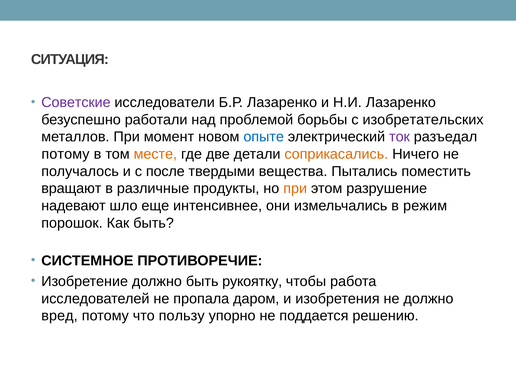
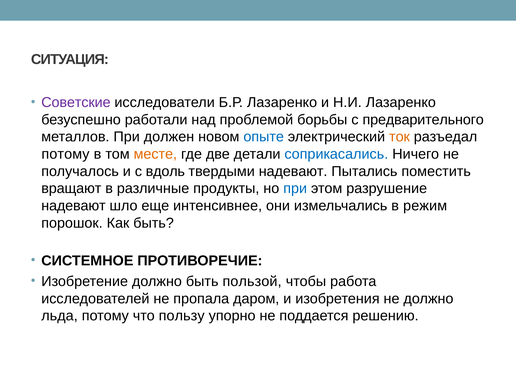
изобретательских: изобретательских -> предварительного (423, 120)
момент: момент -> должен (169, 137)
ток colour: purple -> orange (400, 137)
соприкасались colour: orange -> blue (336, 154)
после: после -> вдоль (165, 171)
твердыми вещества: вещества -> надевают (293, 171)
при colour: orange -> blue (295, 189)
рукоятку: рукоятку -> пользой (252, 281)
вред: вред -> льда (60, 316)
